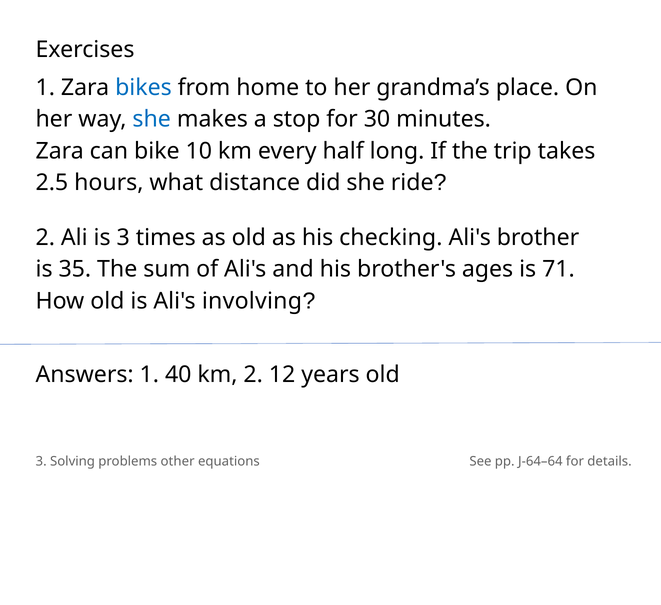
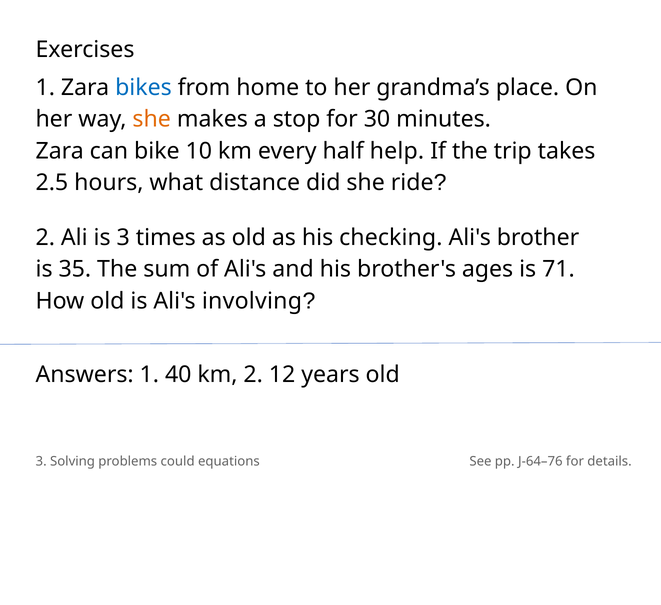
she colour: blue -> orange (152, 119)
long: long -> help (397, 151)
other: other -> could (178, 462)
J-64–64: J-64–64 -> J-64–76 (540, 462)
